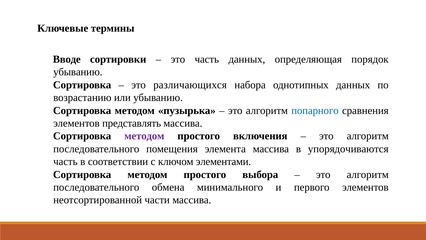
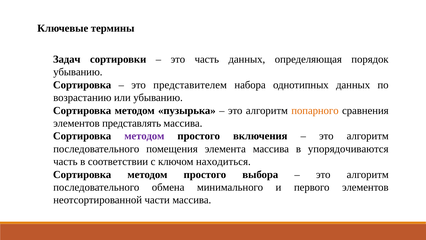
Вводе: Вводе -> Задач (67, 59)
различающихся: различающихся -> представителем (190, 85)
попарного colour: blue -> orange (315, 110)
элементами: элементами -> находиться (223, 161)
